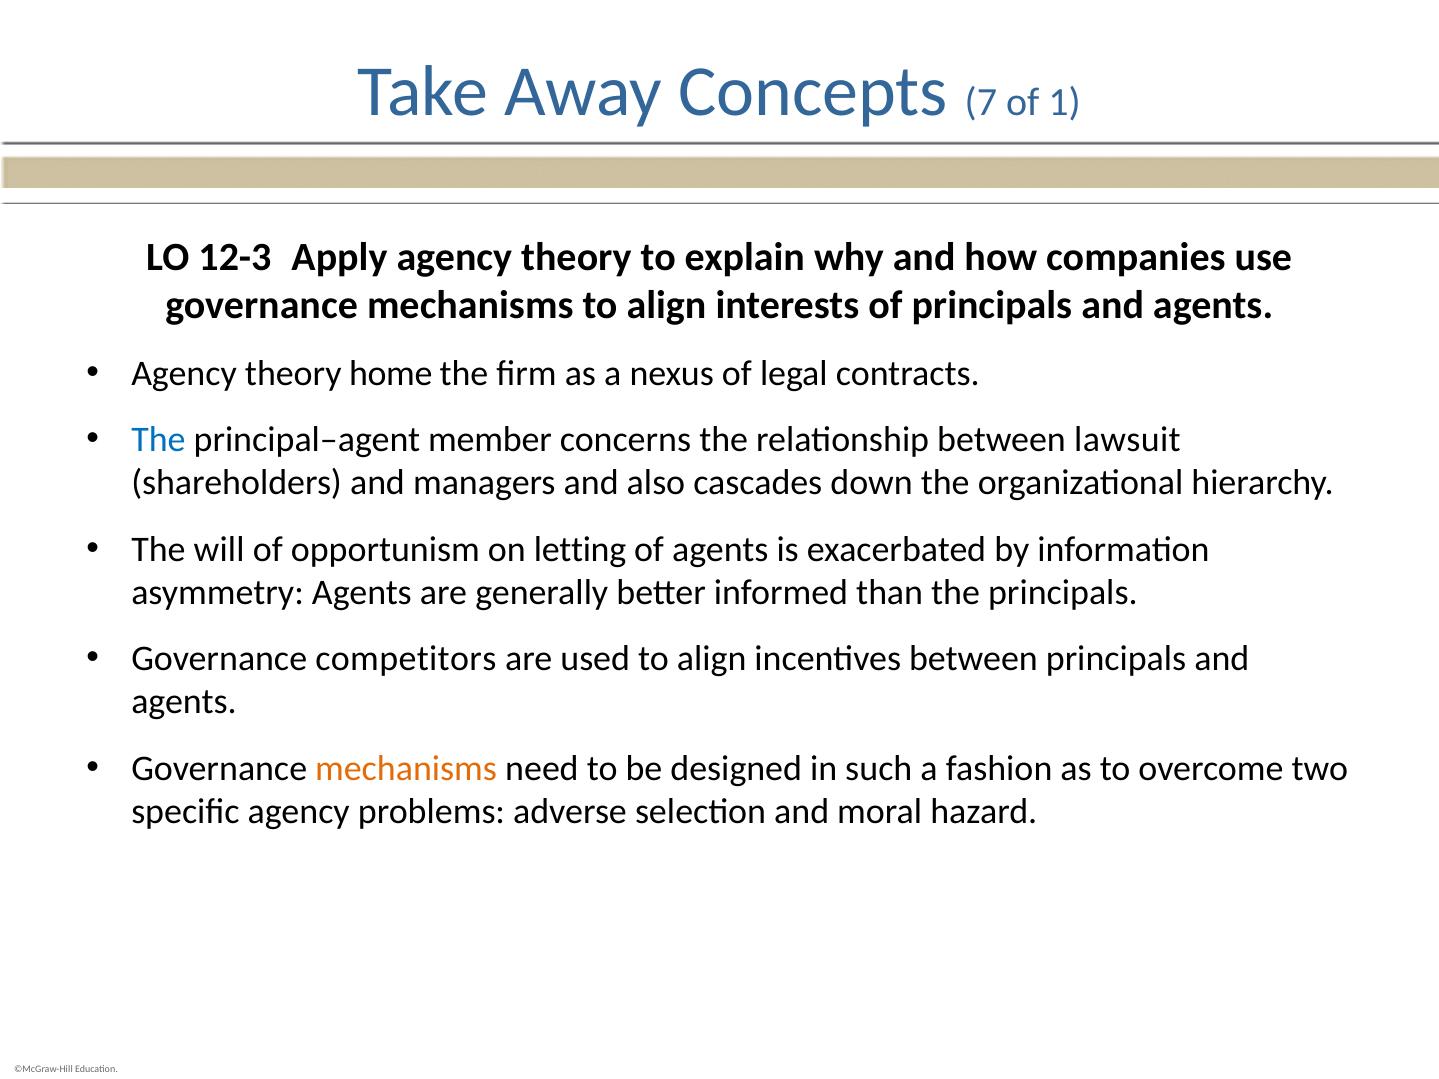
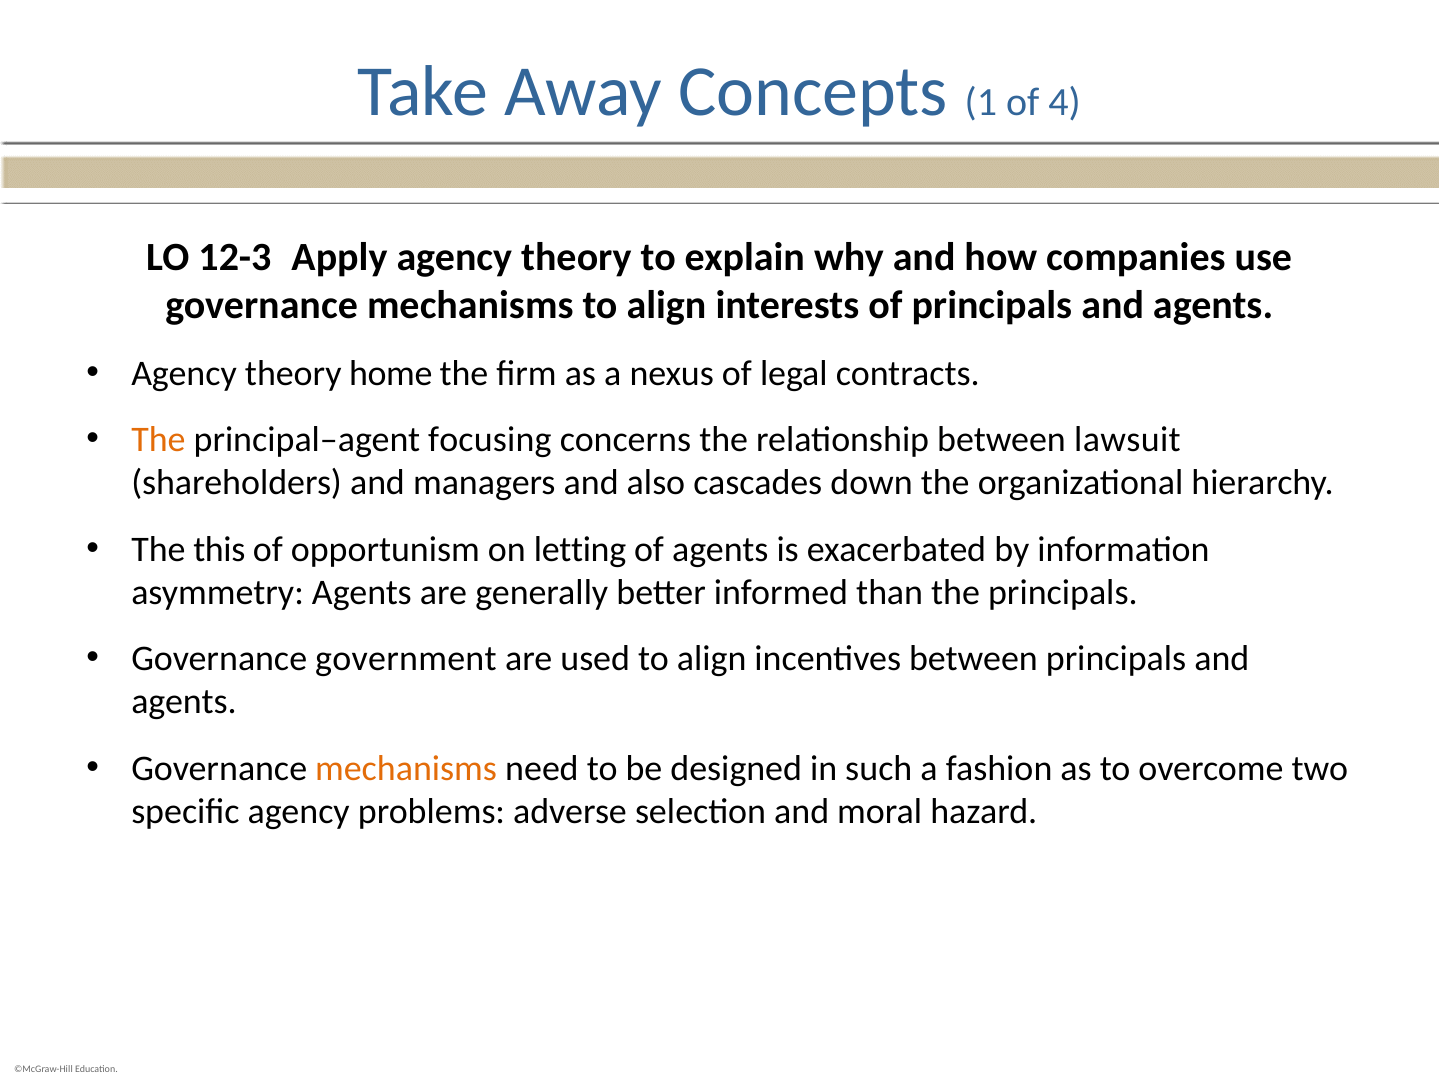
7: 7 -> 1 (981, 102)
1: 1 -> 4 (1064, 102)
The colour: blue -> orange (158, 440)
member: member -> focusing (490, 440)
will: will -> this (219, 549)
competitors: competitors -> government (406, 659)
